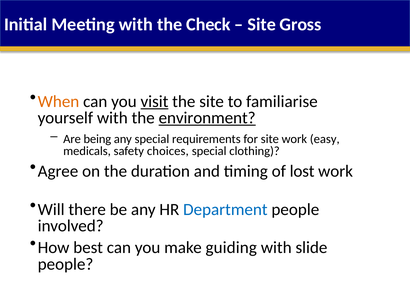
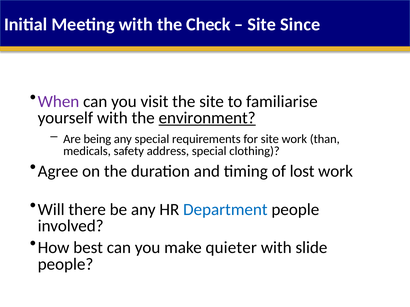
Gross: Gross -> Since (300, 25)
When colour: orange -> purple (58, 102)
visit underline: present -> none (154, 102)
easy: easy -> than (325, 139)
choices: choices -> address (168, 151)
guiding: guiding -> quieter (231, 248)
